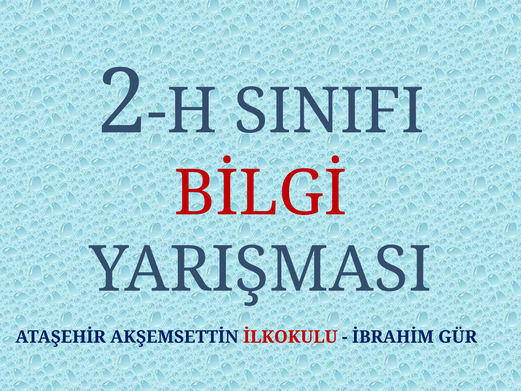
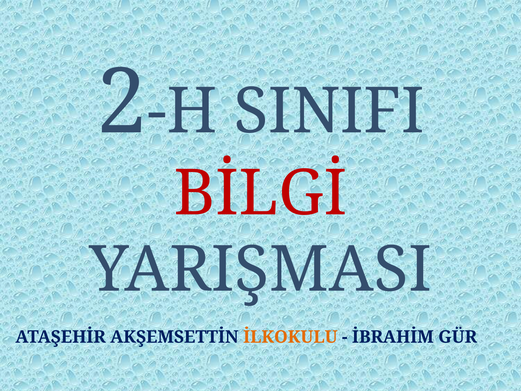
İLKOKULU colour: red -> orange (290, 337)
